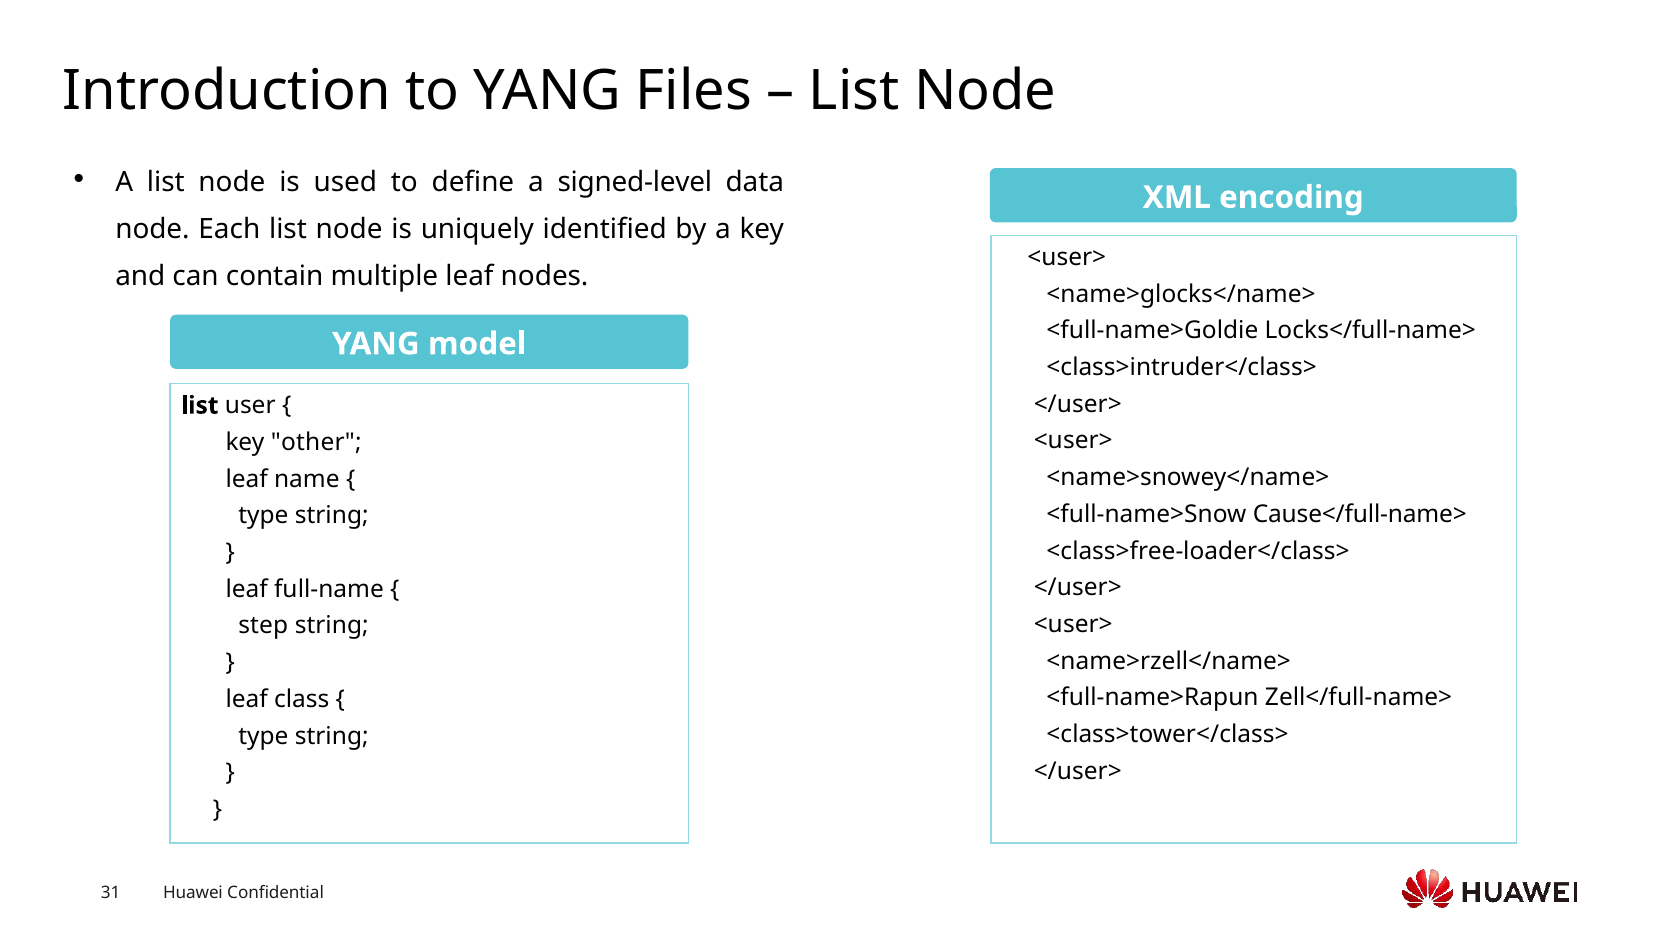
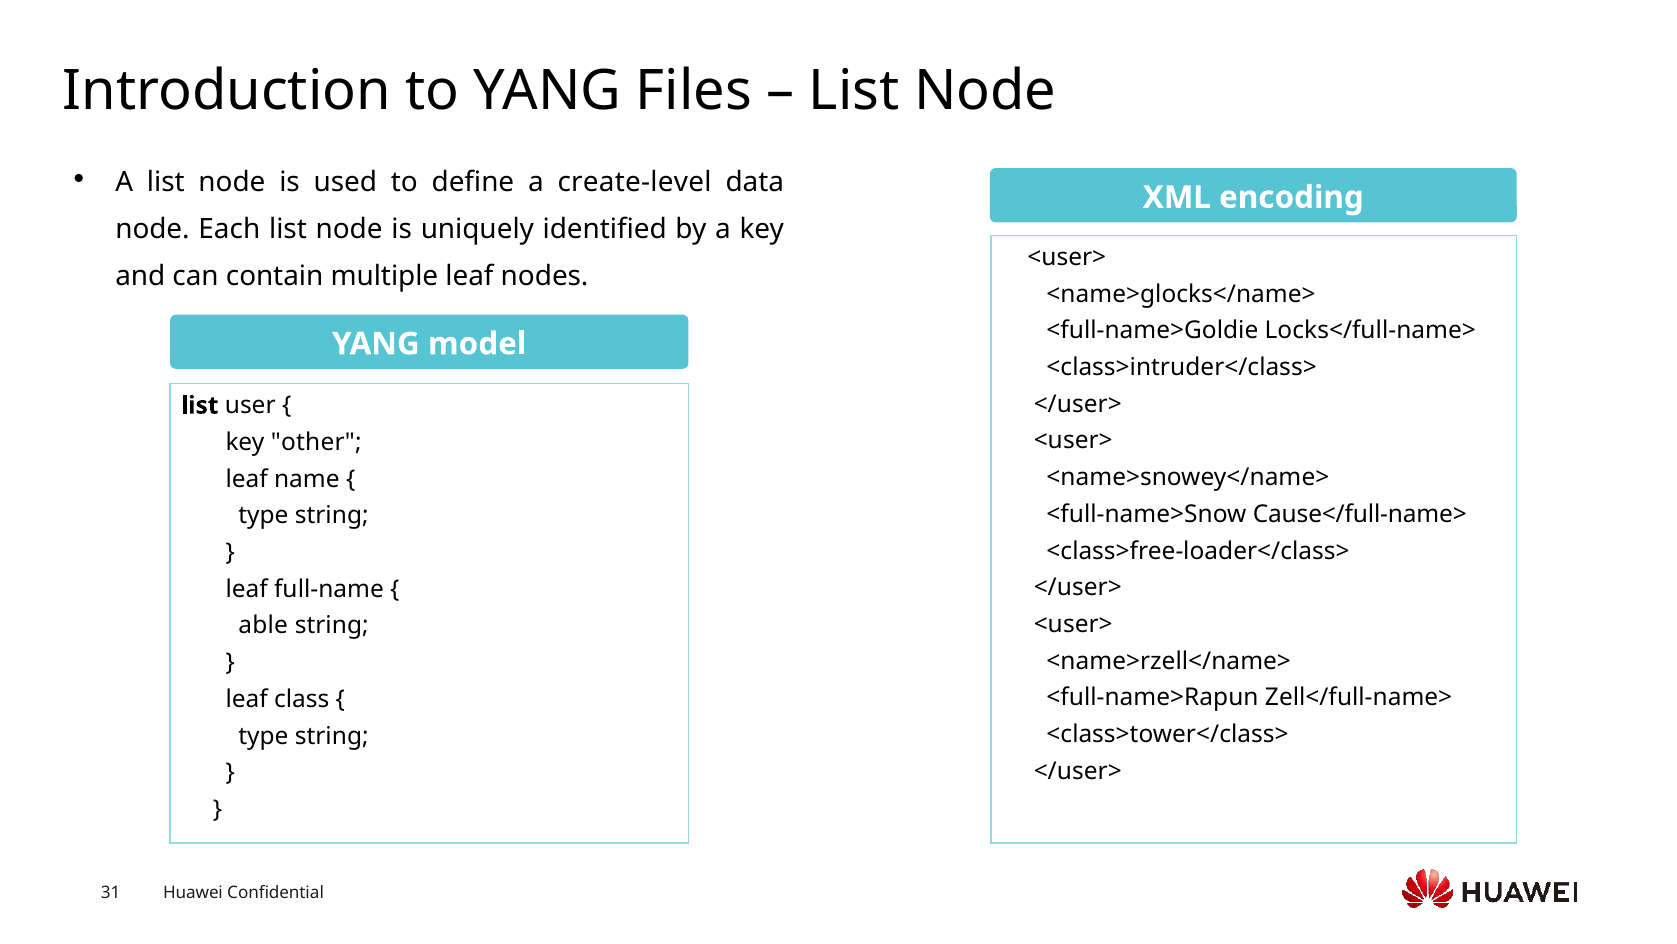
signed-level: signed-level -> create-level (635, 182)
step: step -> able (263, 625)
